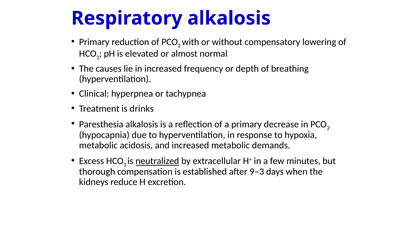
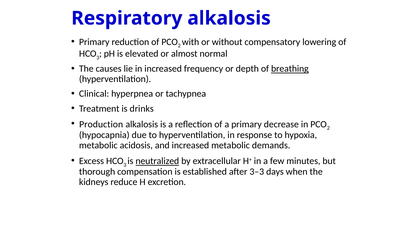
breathing underline: none -> present (290, 69)
Paresthesia: Paresthesia -> Production (101, 125)
9–3: 9–3 -> 3–3 (257, 172)
